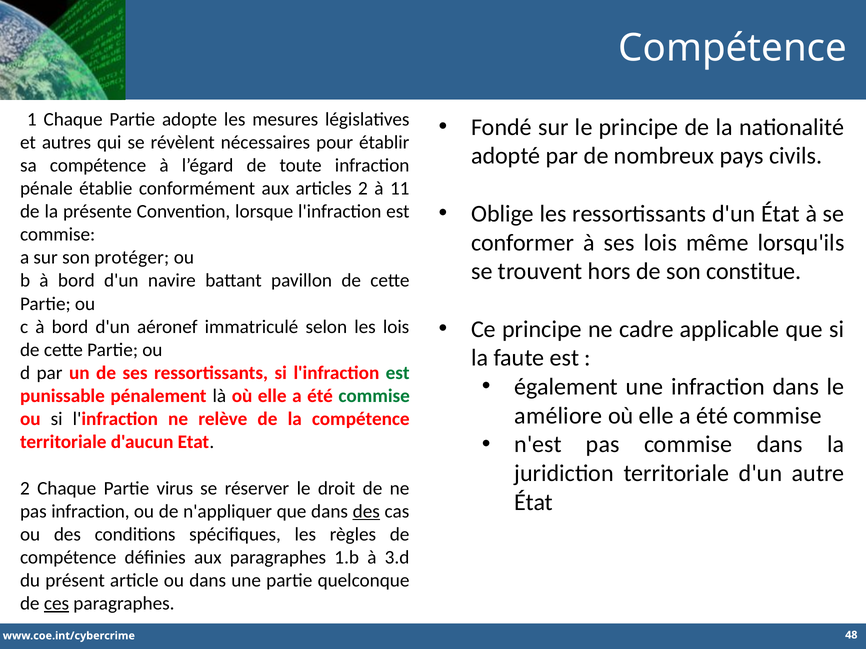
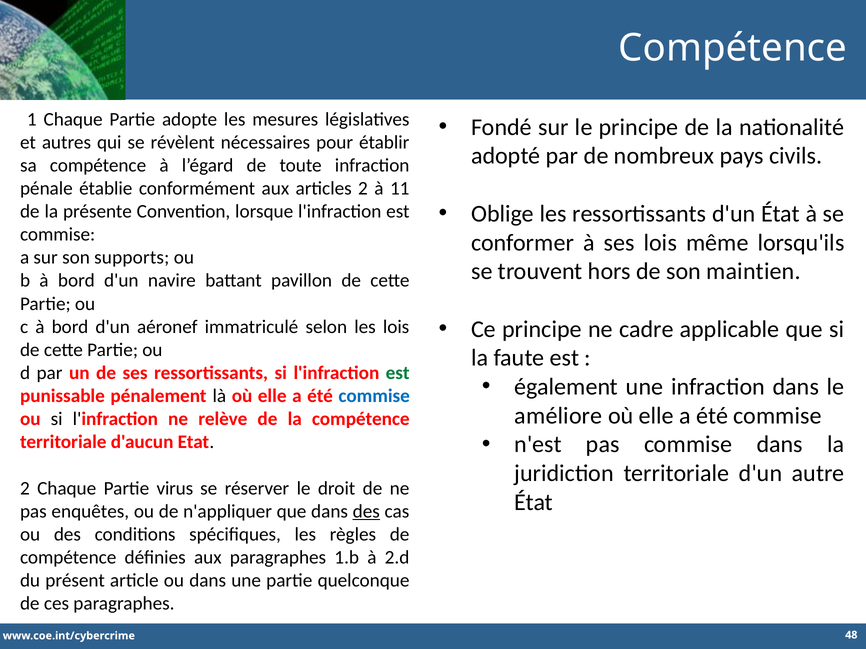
protéger: protéger -> supports (132, 258)
constitue: constitue -> maintien (754, 272)
commise colour: green -> blue (374, 396)
pas infraction: infraction -> enquêtes (90, 512)
3.d: 3.d -> 2.d (397, 558)
ces underline: present -> none (57, 604)
